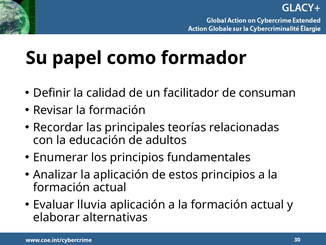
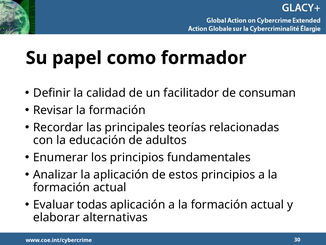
lluvia: lluvia -> todas (92, 204)
